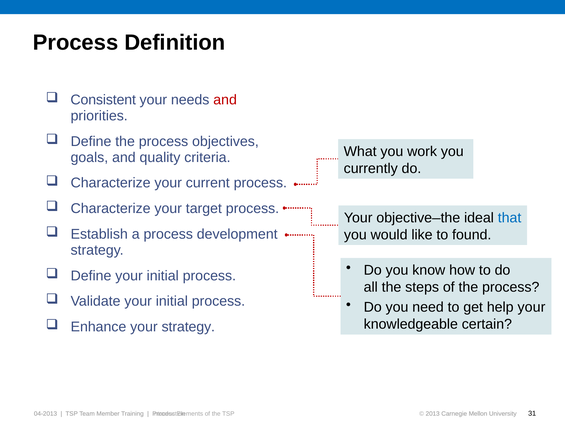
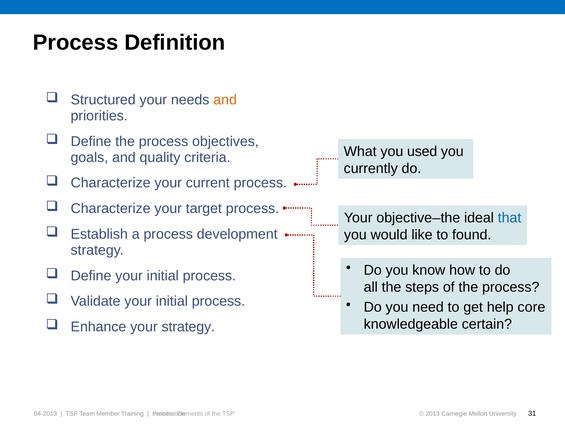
Consistent: Consistent -> Structured (103, 100)
and colour: red -> orange (225, 100)
work: work -> used (422, 151)
help your: your -> core (531, 307)
